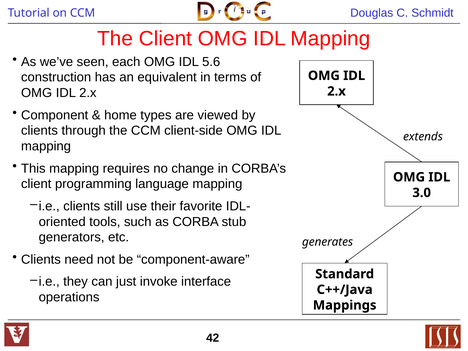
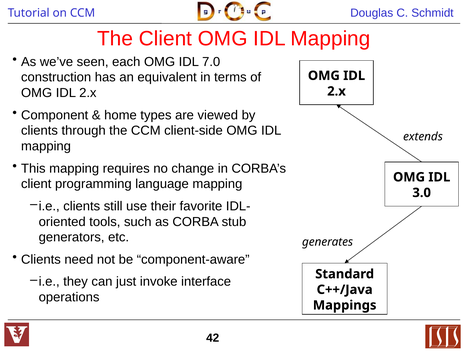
5.6: 5.6 -> 7.0 (211, 62)
